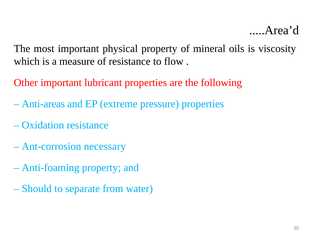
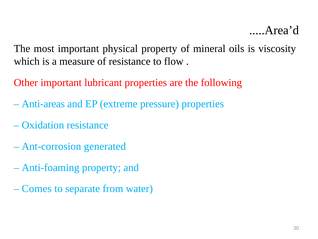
necessary: necessary -> generated (105, 146)
Should: Should -> Comes (37, 188)
